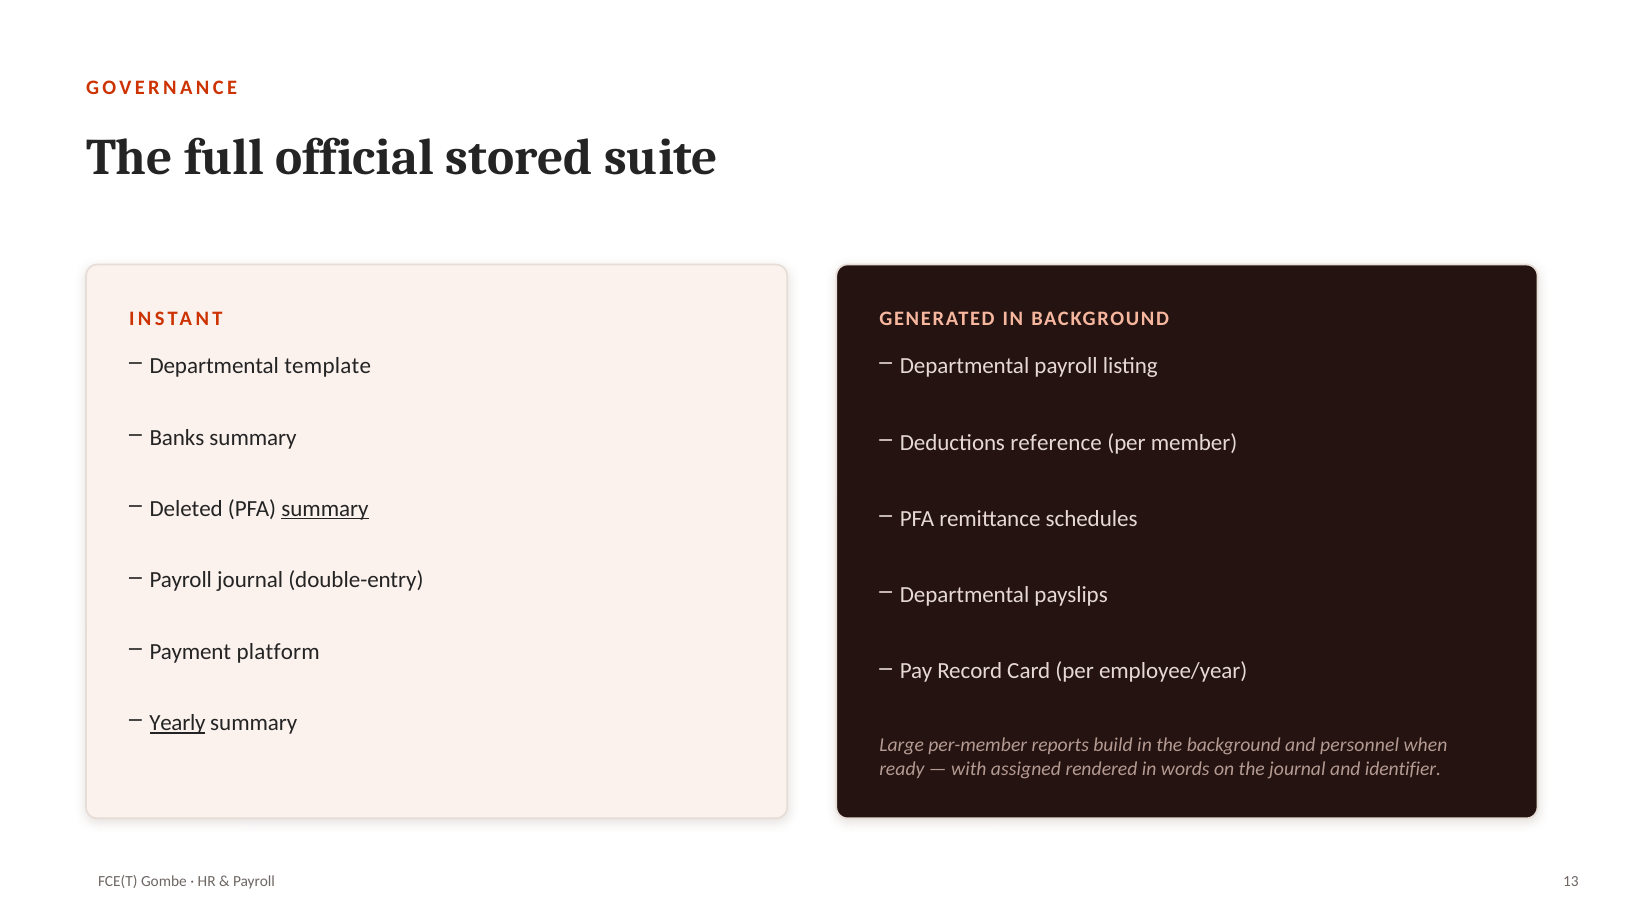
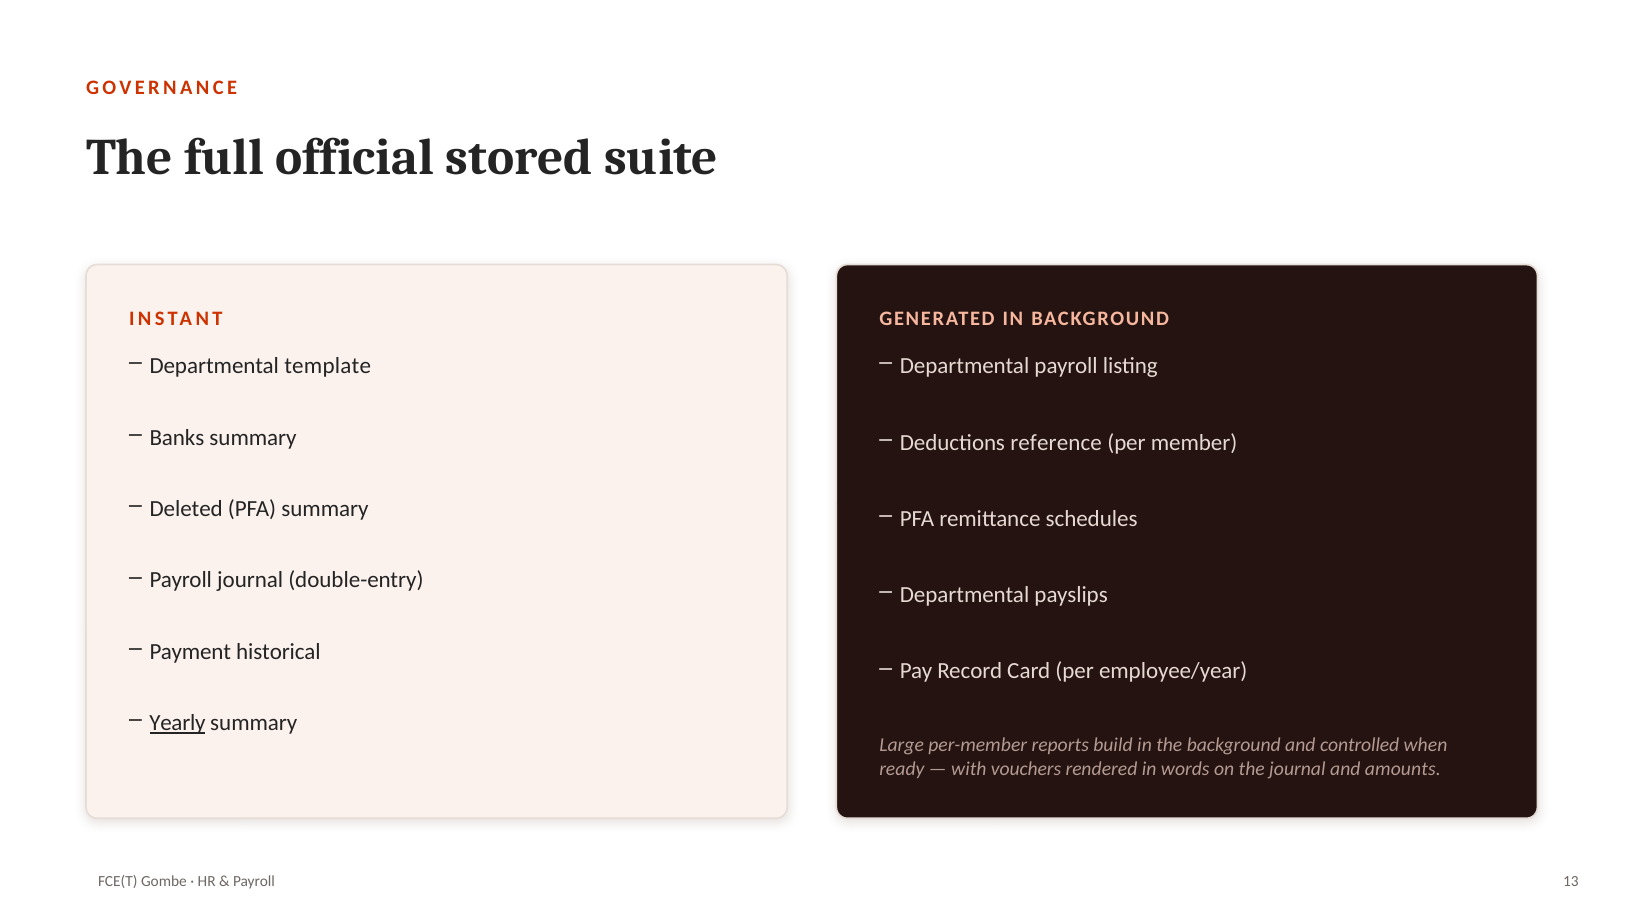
summary underline: present -> none (325, 509)
platform: platform -> historical (278, 651)
personnel: personnel -> controlled (1360, 745)
assigned: assigned -> vouchers (1026, 769)
identifier: identifier -> amounts (1403, 769)
